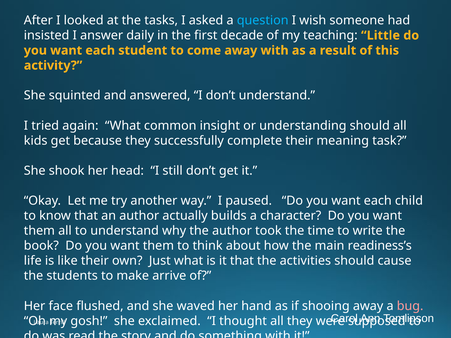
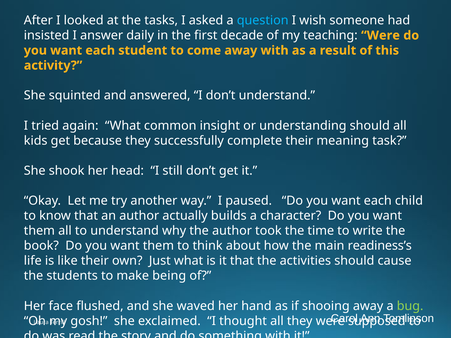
teaching Little: Little -> Were (380, 35)
arrive: arrive -> being (169, 276)
bug colour: pink -> light green (410, 306)
